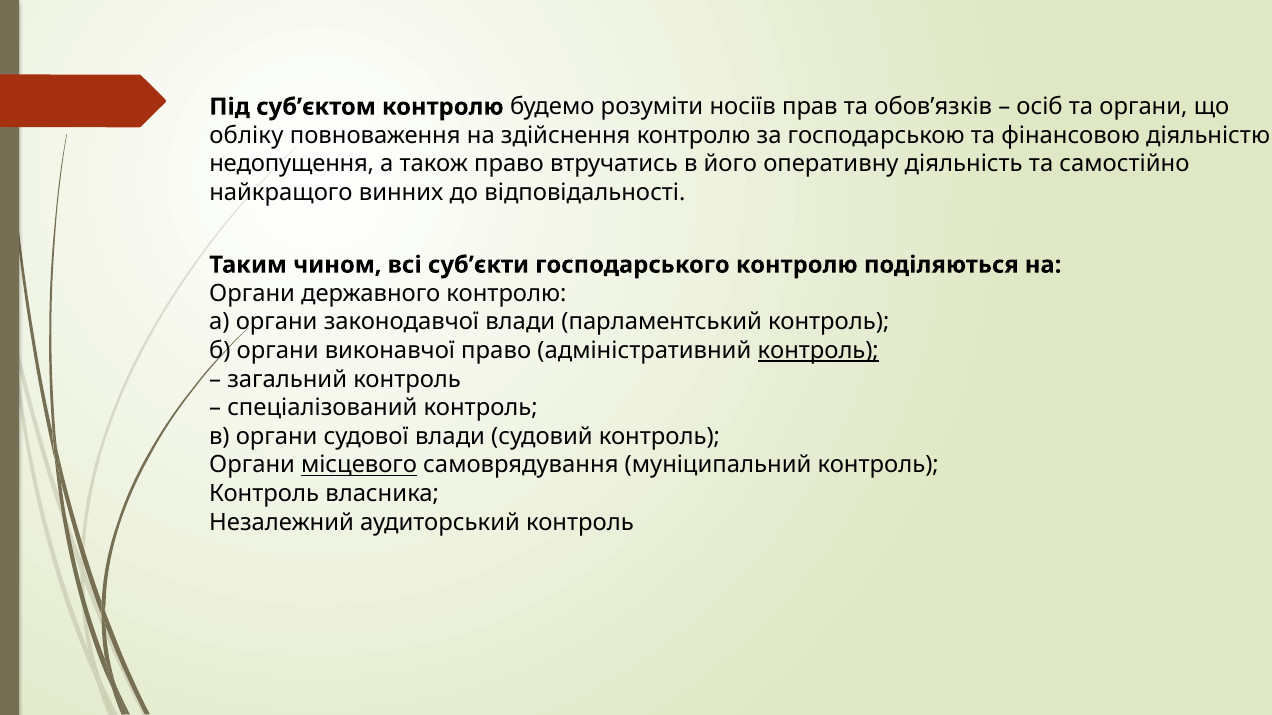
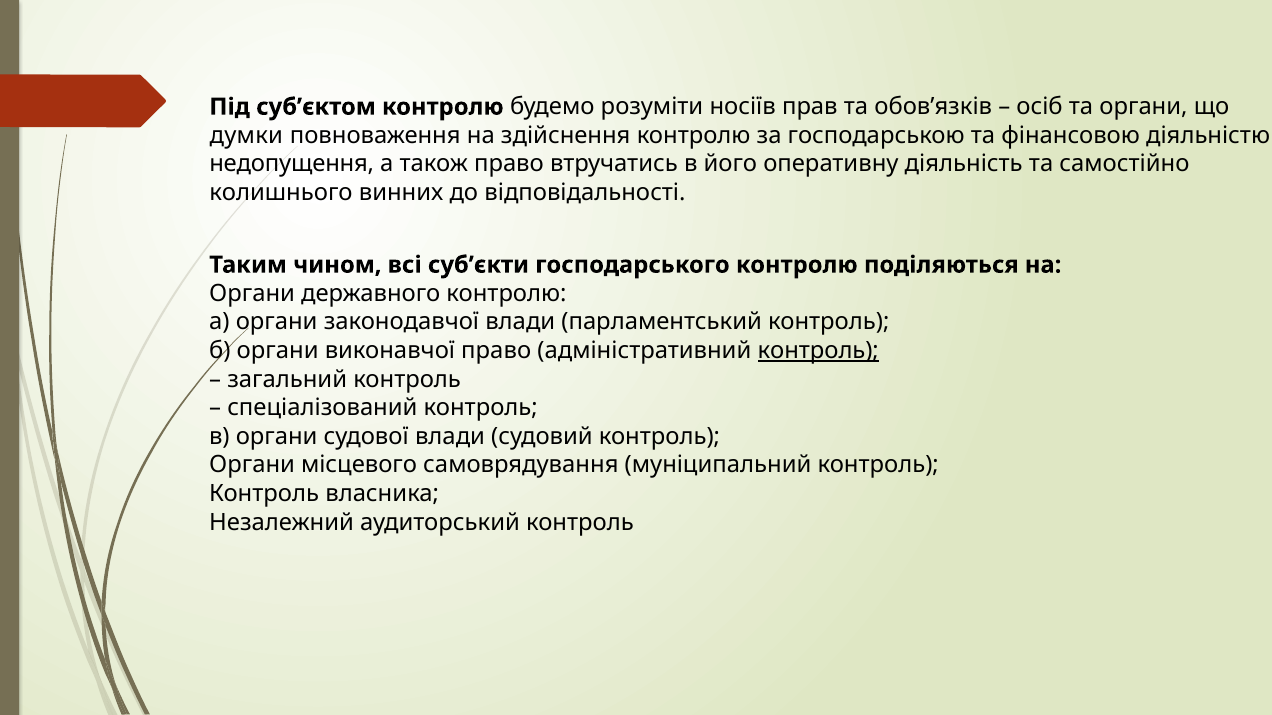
обліку: обліку -> думки (246, 136)
найкращого: найкращого -> колишнього (281, 193)
місцевого underline: present -> none (359, 465)
